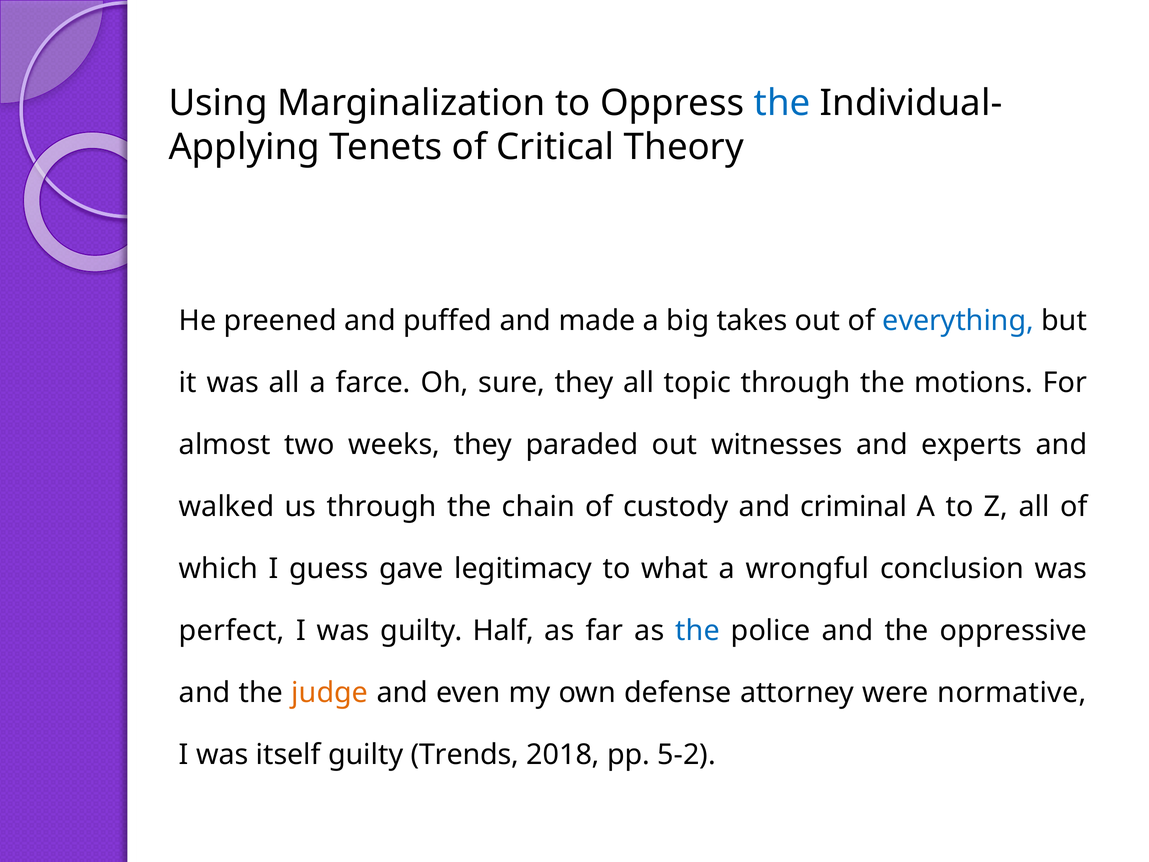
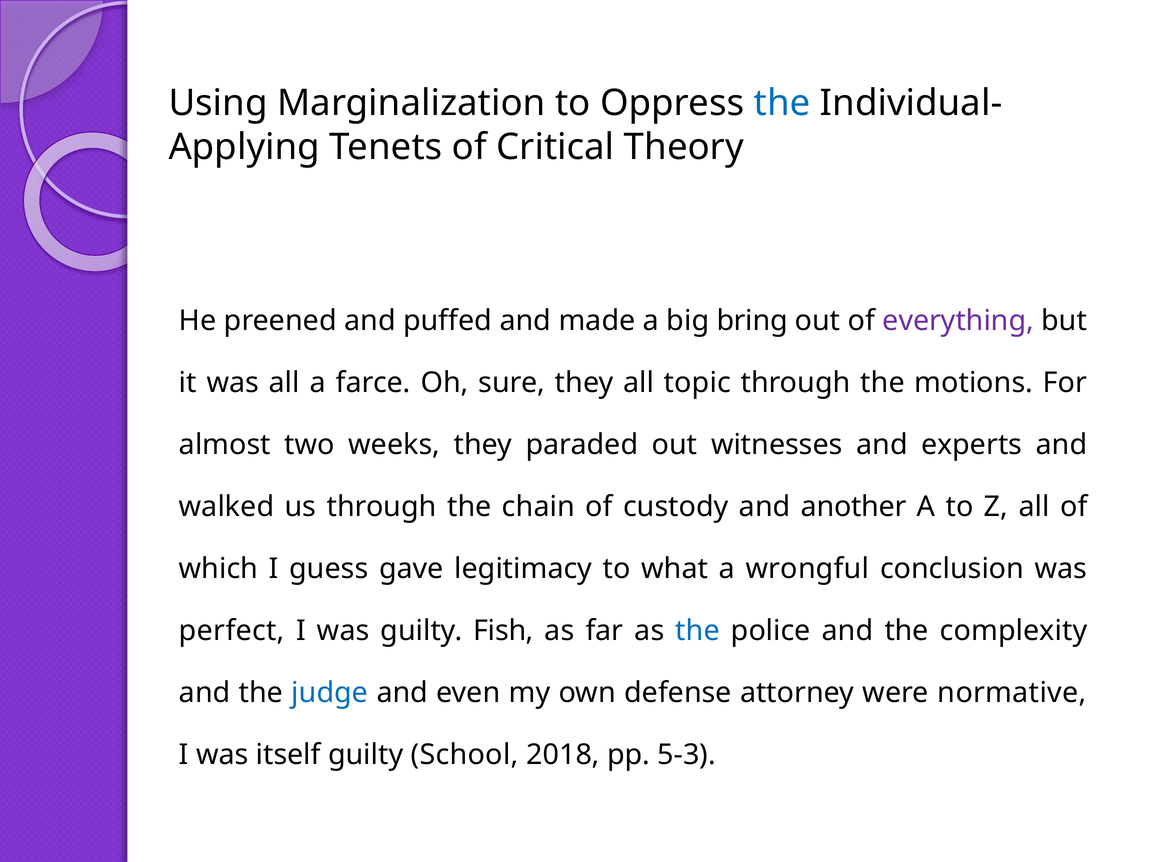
takes: takes -> bring (752, 321)
everything colour: blue -> purple (958, 321)
criminal: criminal -> another (854, 507)
Half: Half -> Fish (504, 631)
oppressive: oppressive -> complexity (1014, 631)
judge colour: orange -> blue (330, 693)
Trends: Trends -> School (465, 755)
5-2: 5-2 -> 5-3 (687, 755)
